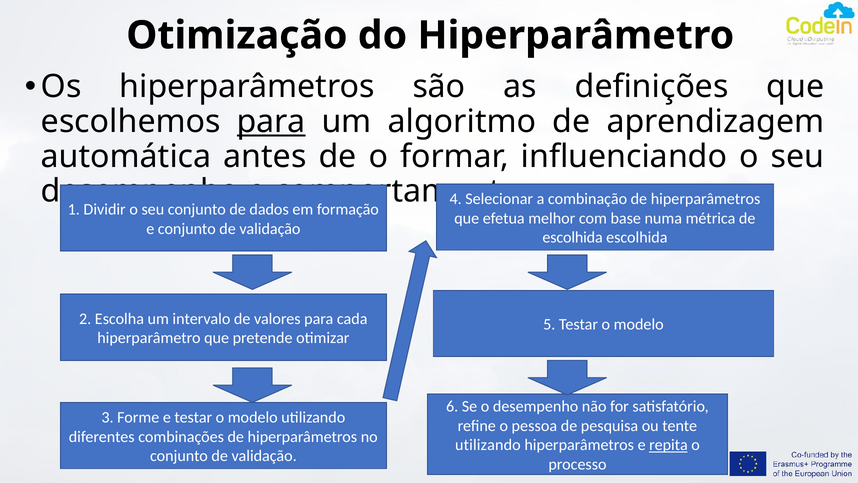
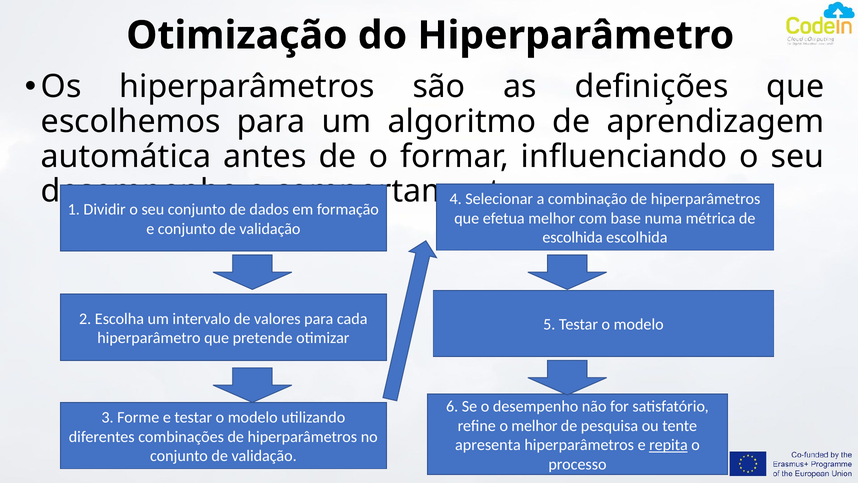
para underline: present -> none (271, 122)
o pessoa: pessoa -> melhor (534, 426)
utilizando: utilizando -> apresenta (488, 445)
